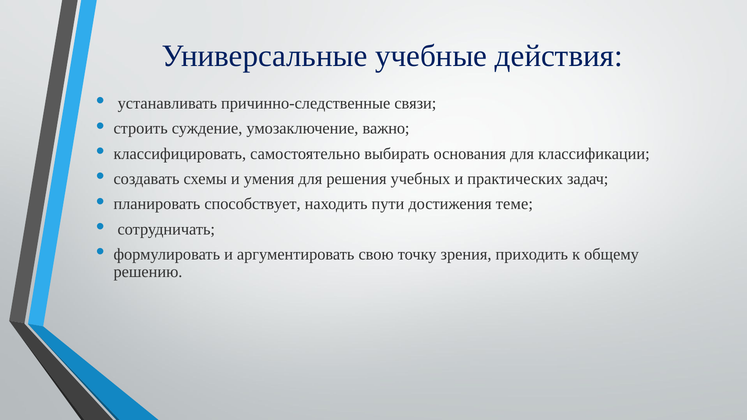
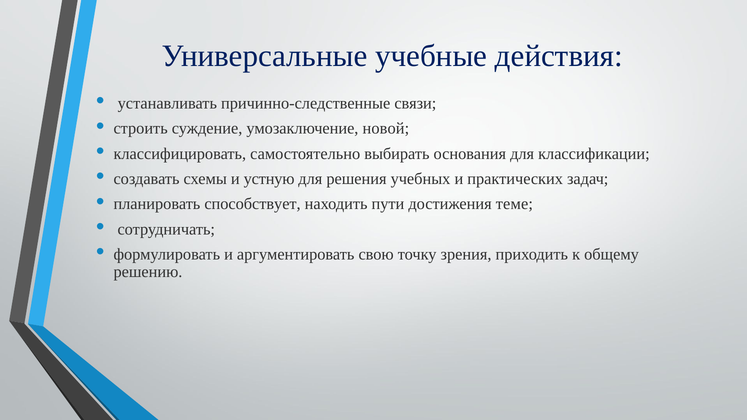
важно: важно -> новой (386, 129)
умения: умения -> устную (269, 179)
